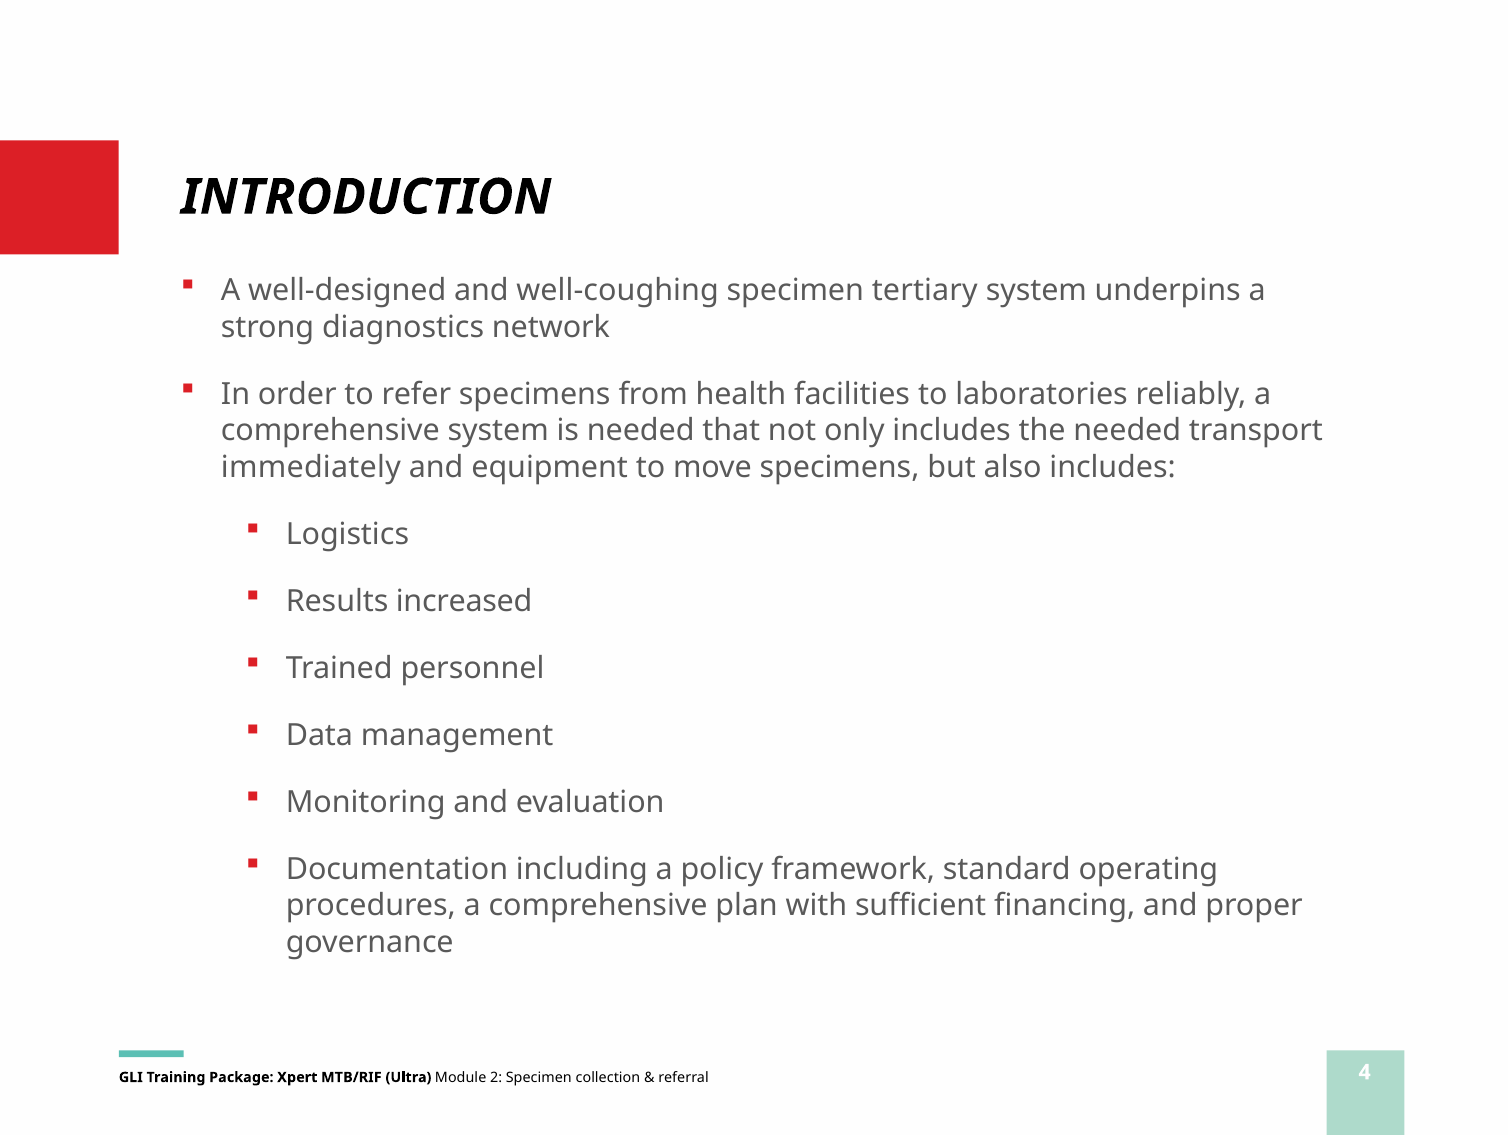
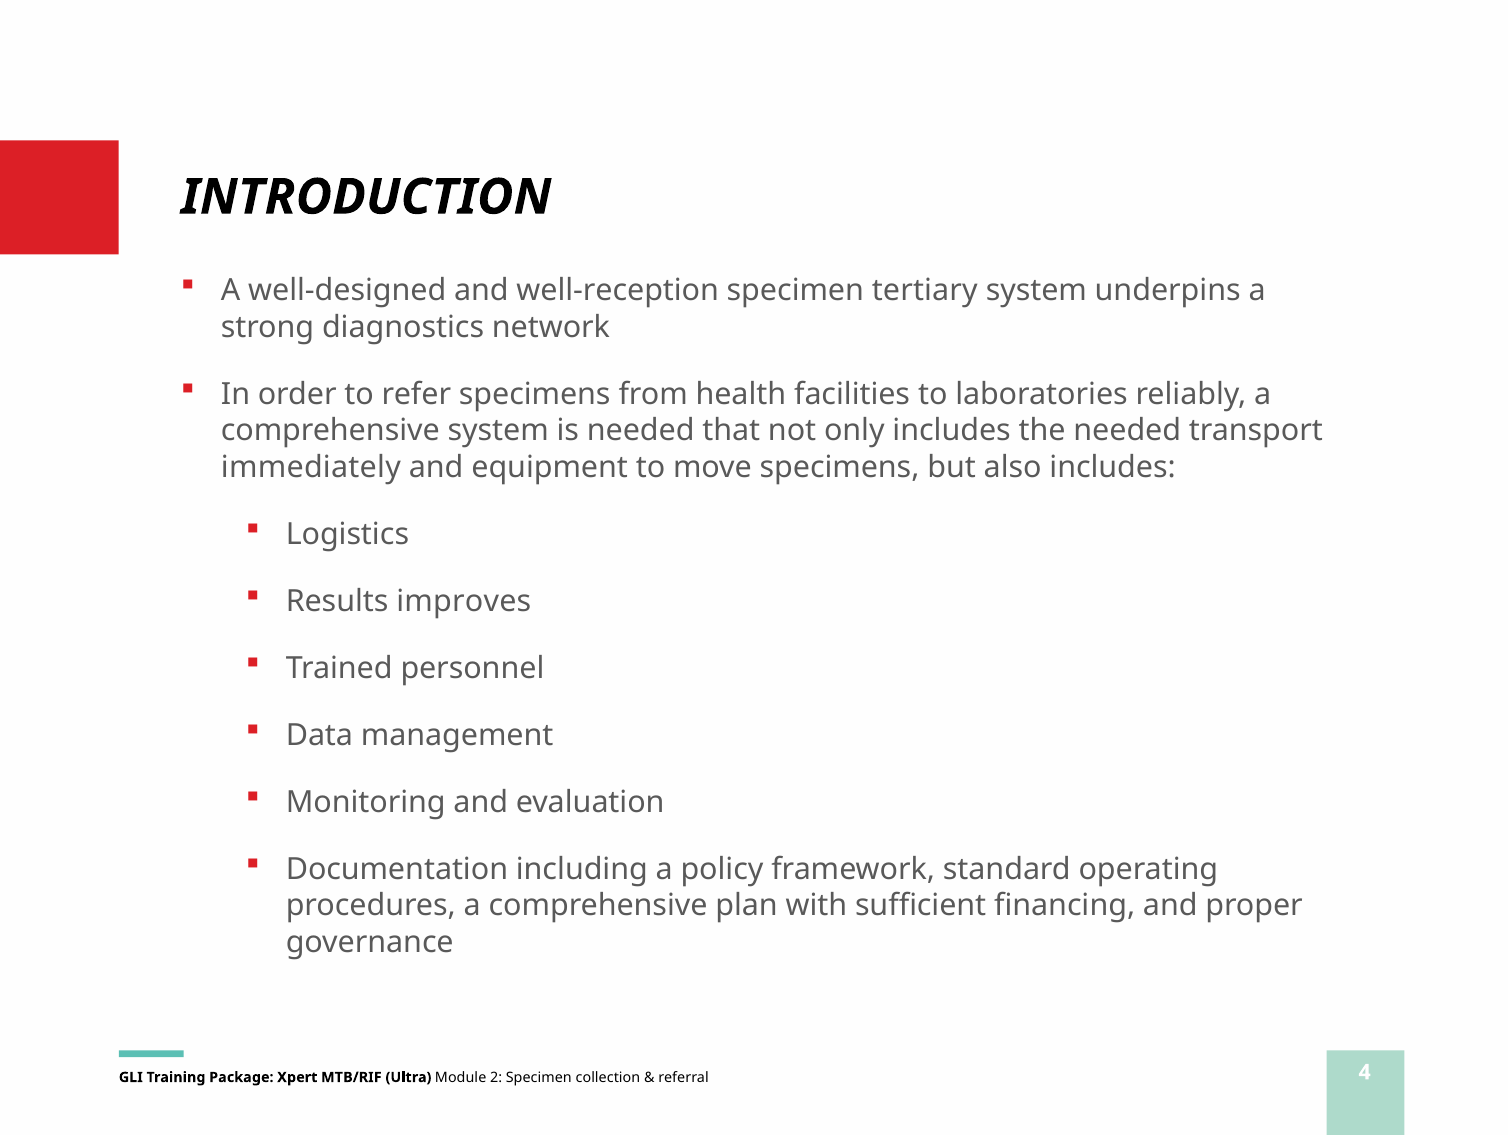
well-coughing: well-coughing -> well-reception (618, 290)
increased: increased -> improves (464, 601)
